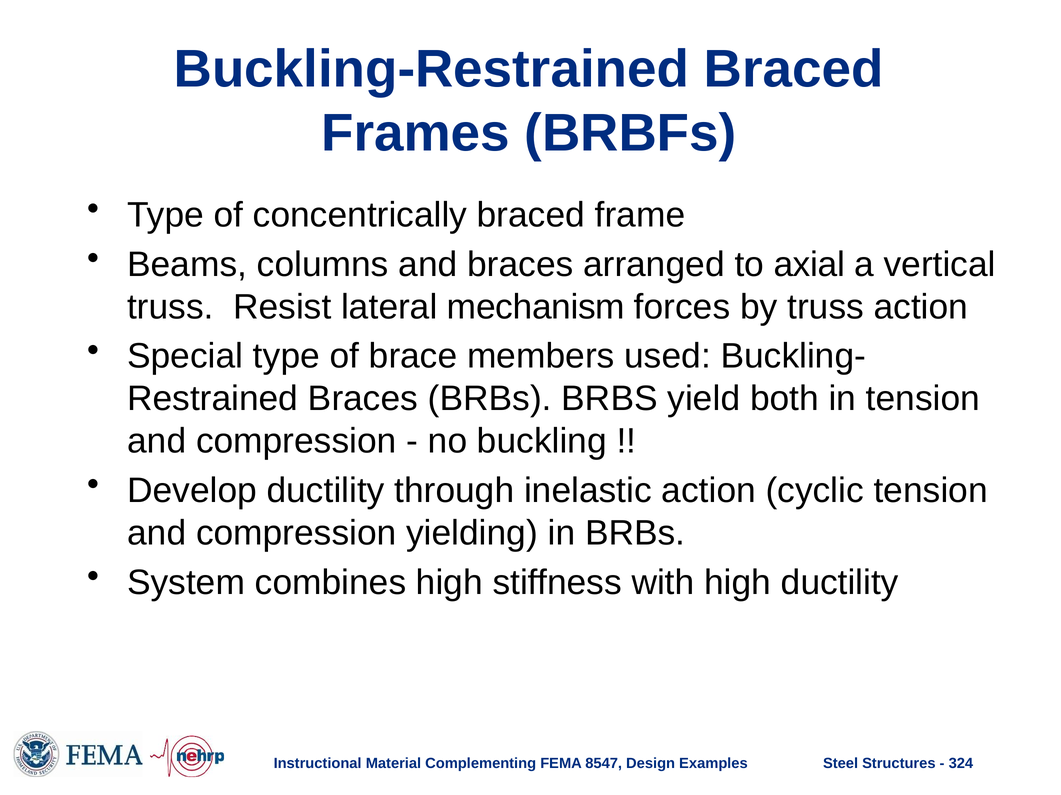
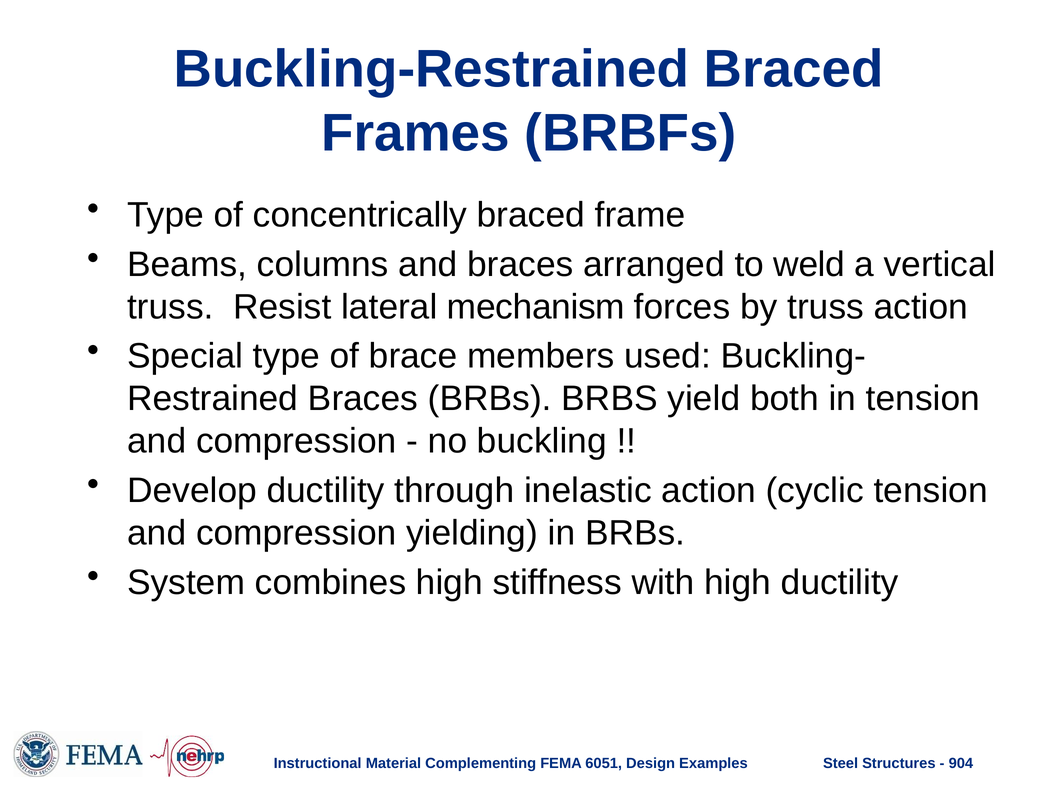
axial: axial -> weld (809, 265)
8547: 8547 -> 6051 (604, 764)
324: 324 -> 904 (961, 764)
